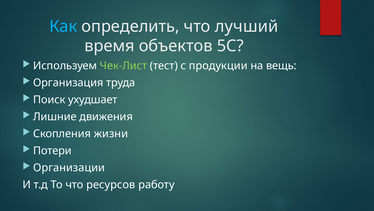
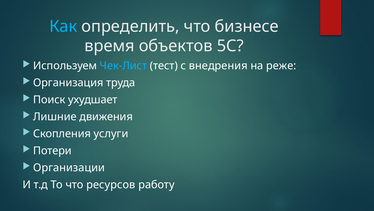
лучший: лучший -> бизнесе (247, 26)
Чек-Лист colour: light green -> light blue (123, 66)
продукции: продукции -> внедрения (218, 66)
вещь: вещь -> реже (281, 66)
жизни: жизни -> услуги (111, 133)
